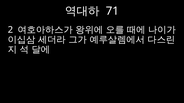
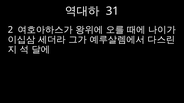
71: 71 -> 31 (112, 11)
